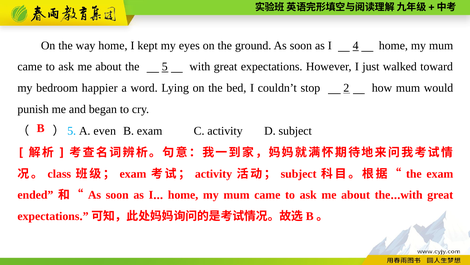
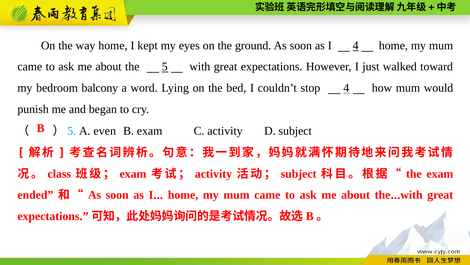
happier: happier -> balcony (100, 88)
stop 2: 2 -> 4 (346, 88)
